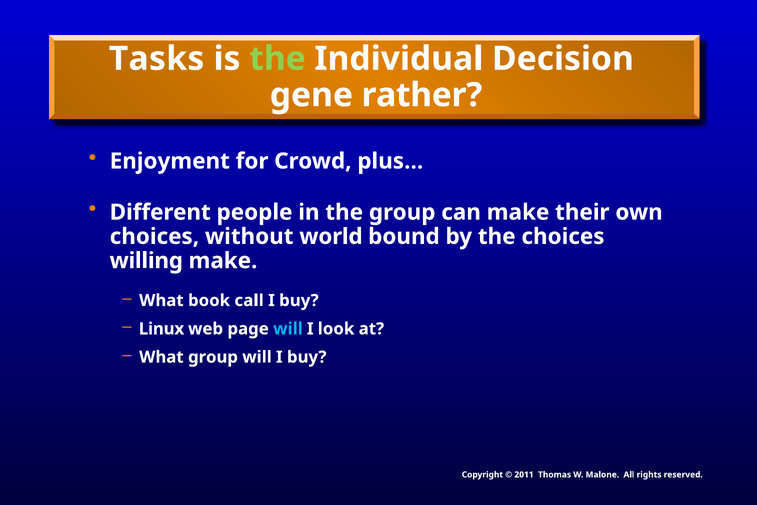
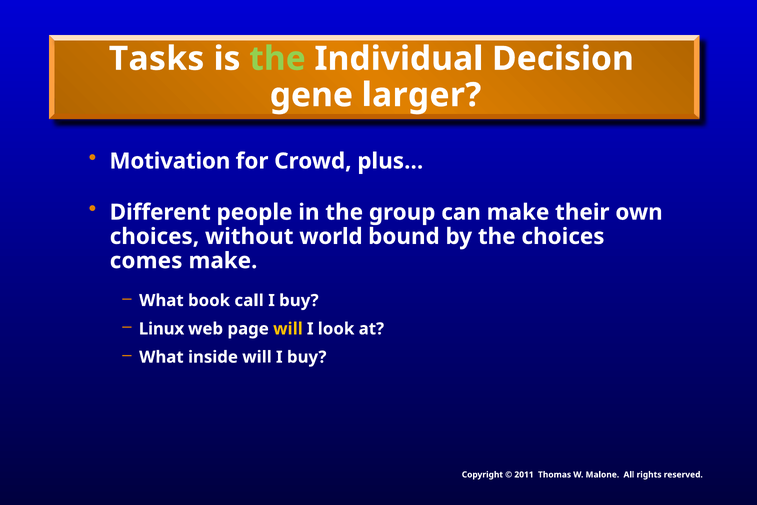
rather: rather -> larger (422, 95)
Enjoyment: Enjoyment -> Motivation (170, 161)
willing: willing -> comes (146, 261)
will colour: light blue -> yellow (288, 329)
What group: group -> inside (213, 357)
